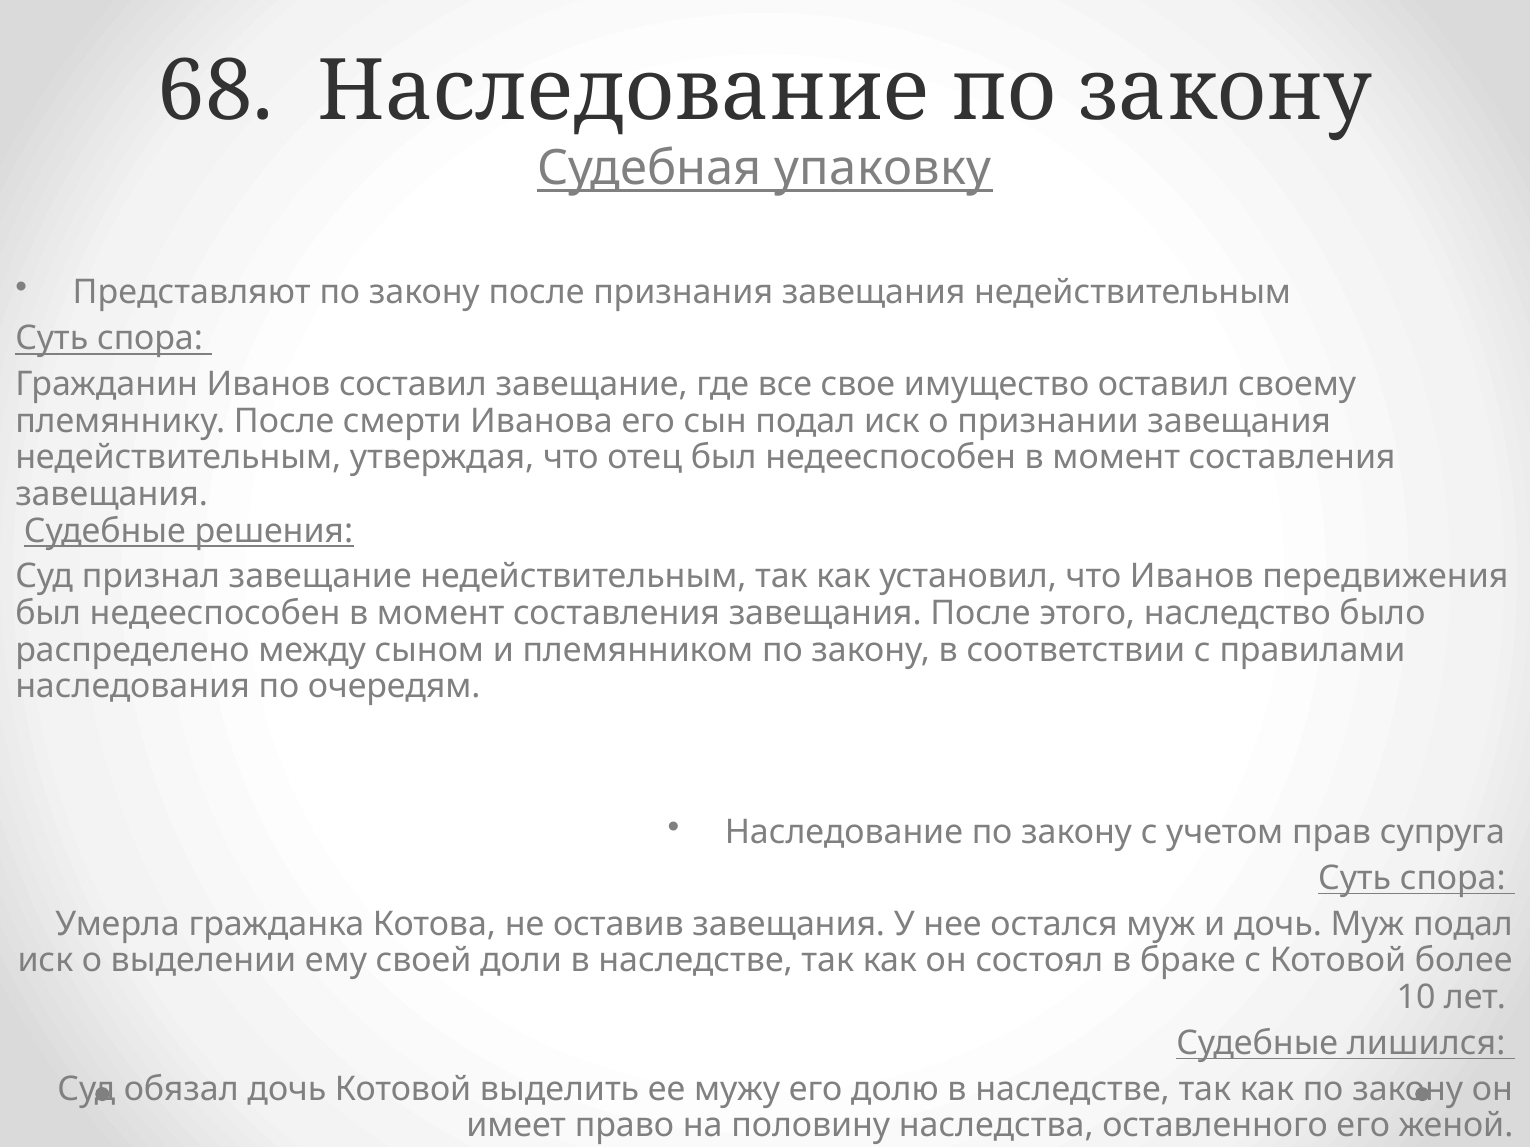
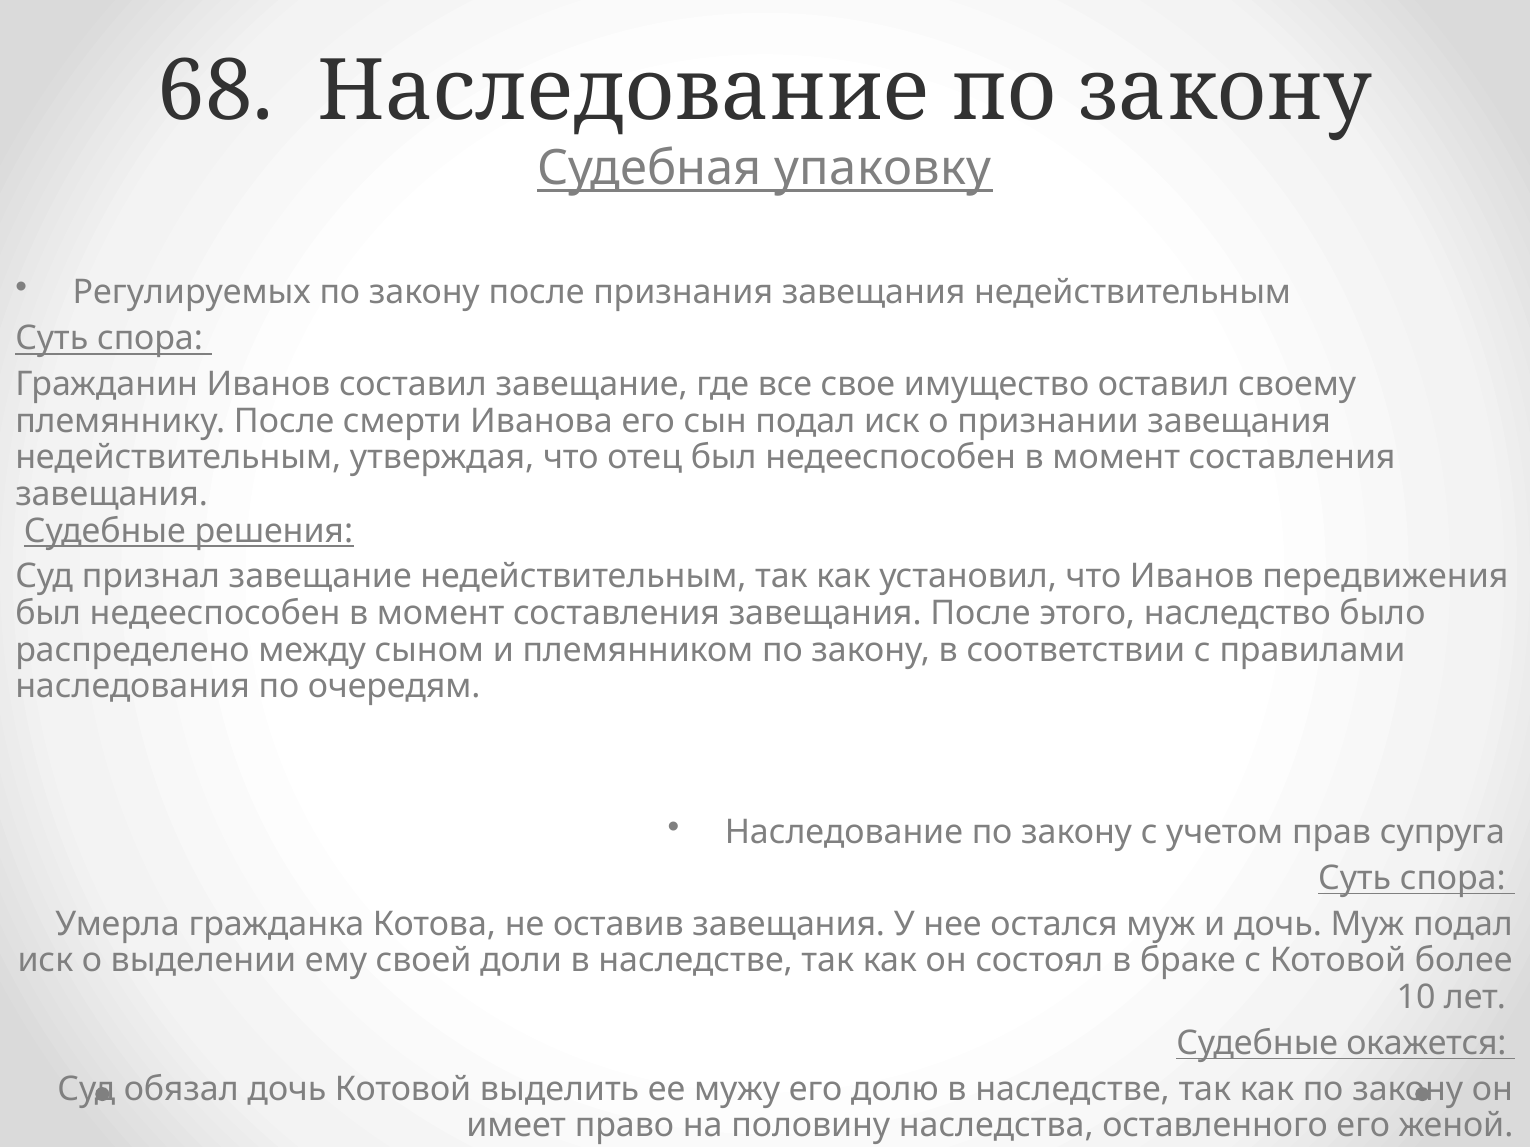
Представляют: Представляют -> Регулируемых (192, 293)
лишился: лишился -> окажется (1426, 1044)
